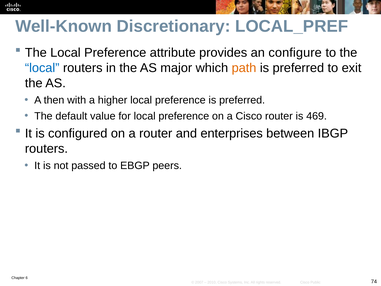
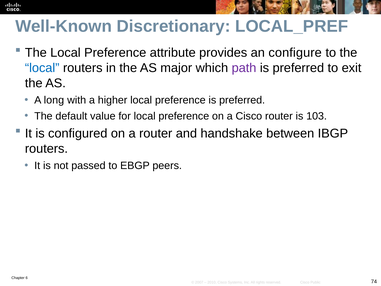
path colour: orange -> purple (244, 68)
then: then -> long (54, 100)
469: 469 -> 103 (317, 116)
enterprises: enterprises -> handshake (232, 133)
